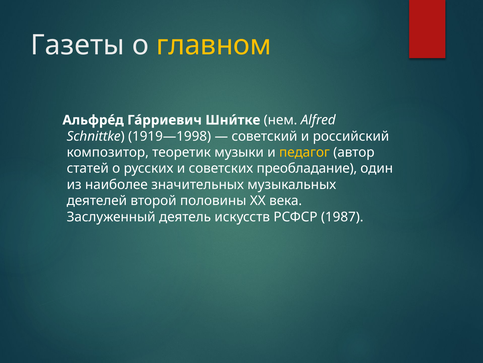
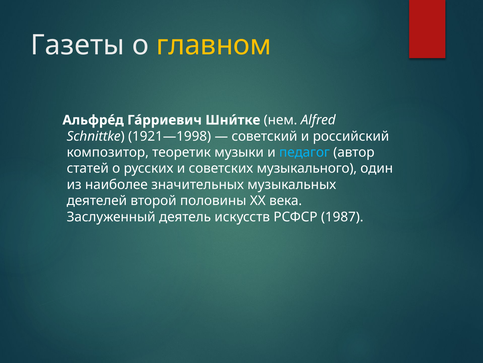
1919—1998: 1919—1998 -> 1921—1998 (170, 136)
педагог colour: yellow -> light blue (304, 152)
преобладание: преобладание -> музыкального (307, 168)
